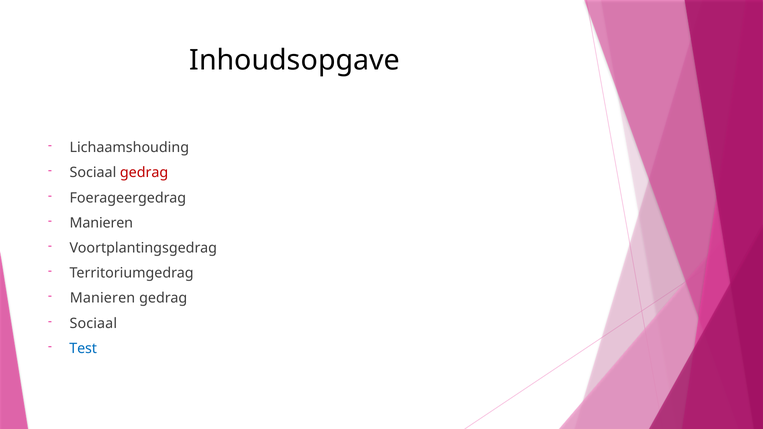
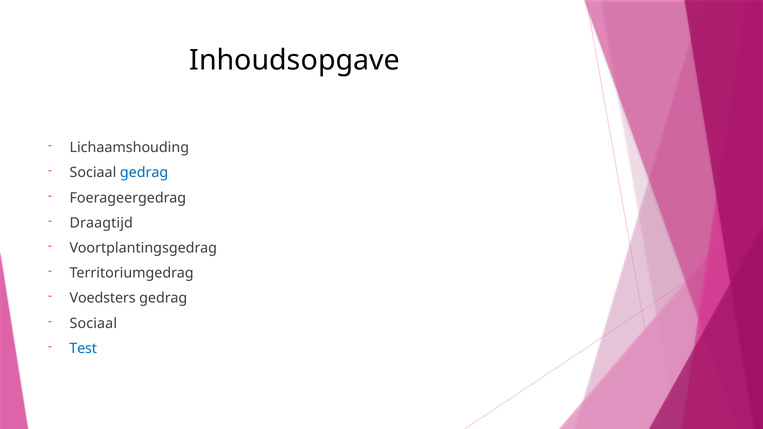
gedrag colour: red -> blue (144, 173)
Manieren: Manieren -> Draagtijd (101, 223)
Manieren: Manieren -> Voedsters (103, 298)
